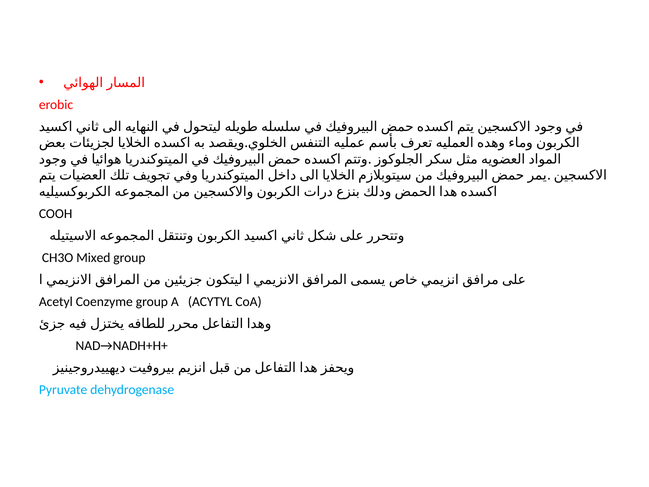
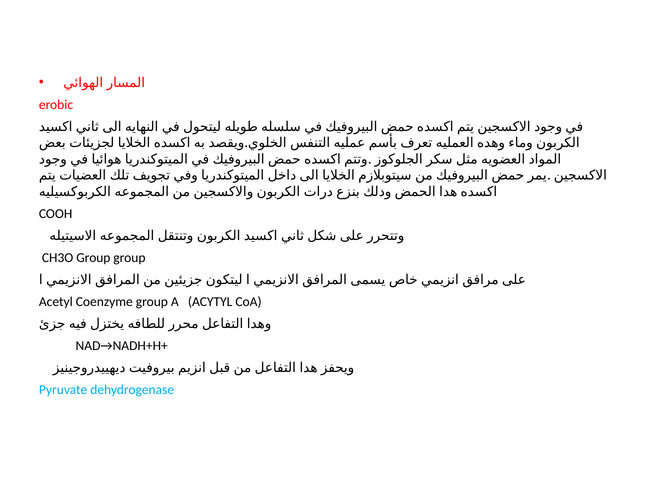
CH3O Mixed: Mixed -> Group (93, 258)
